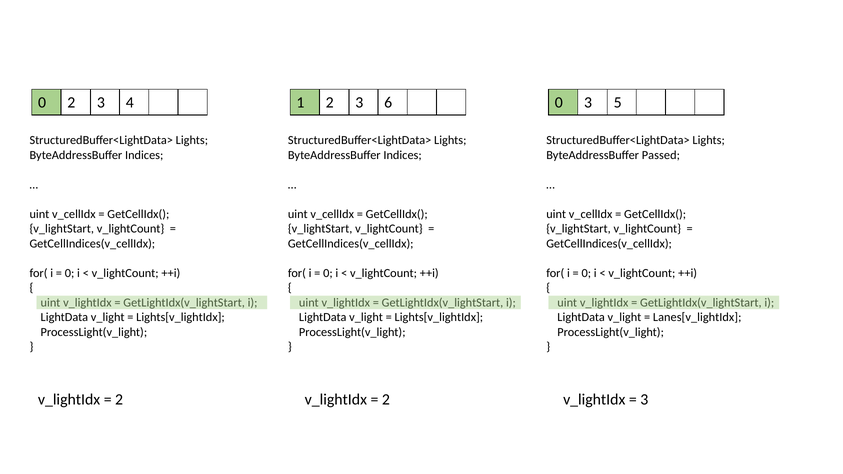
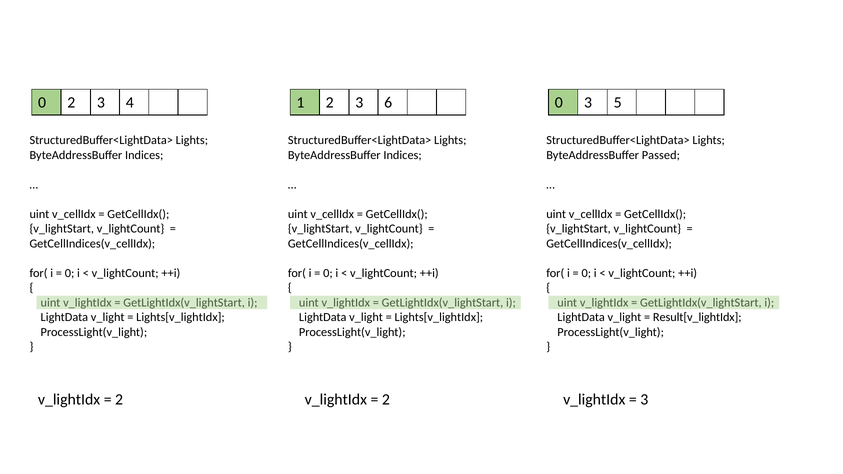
Lanes[v_lightIdx: Lanes[v_lightIdx -> Result[v_lightIdx (697, 317)
